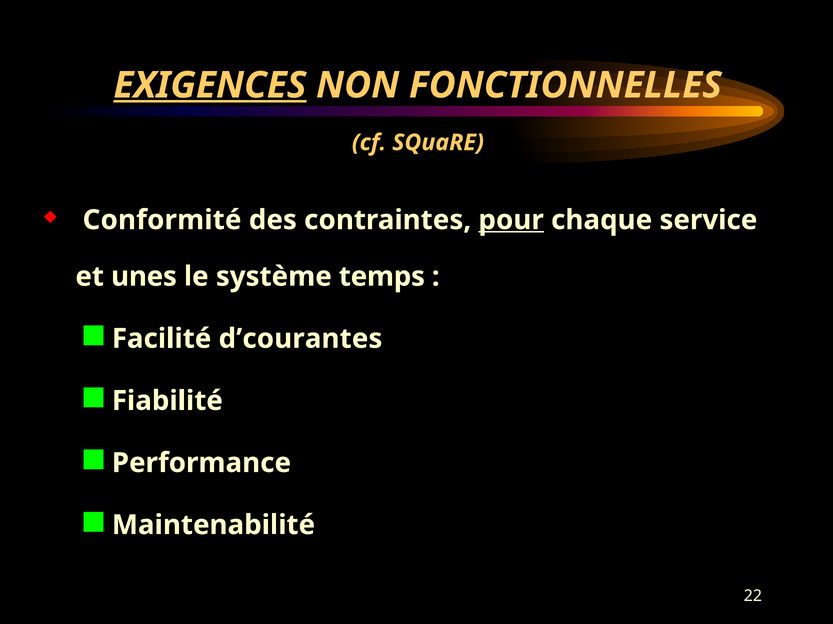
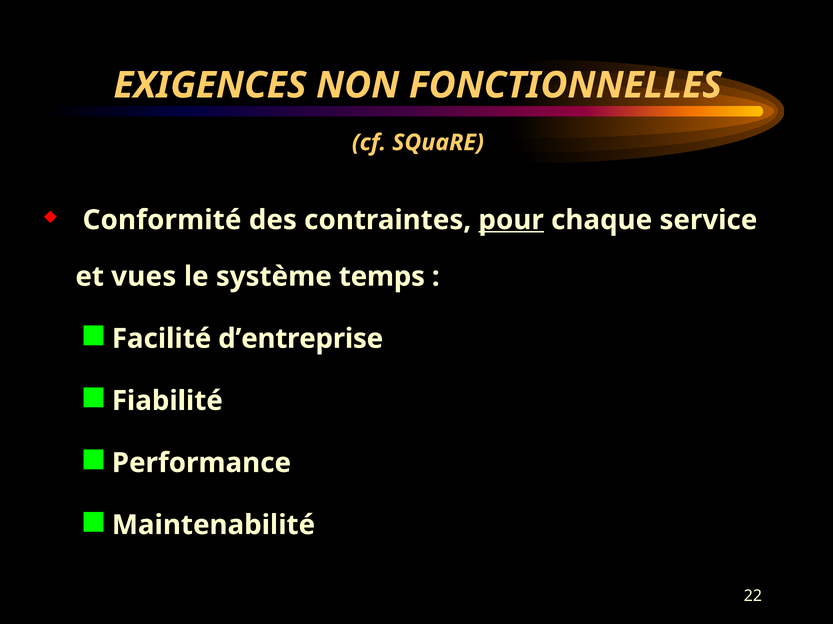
EXIGENCES underline: present -> none (210, 85)
unes: unes -> vues (144, 277)
d’courantes: d’courantes -> d’entreprise (301, 339)
